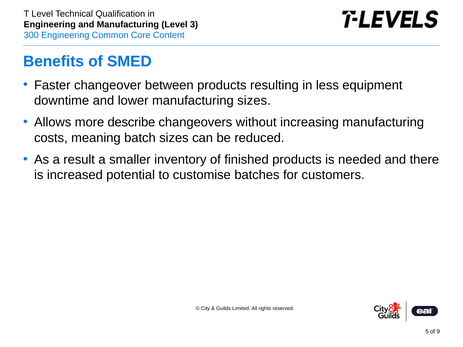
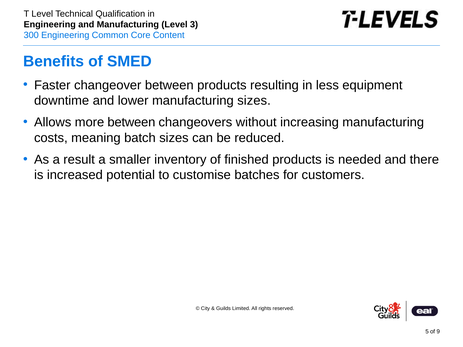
more describe: describe -> between (131, 122)
